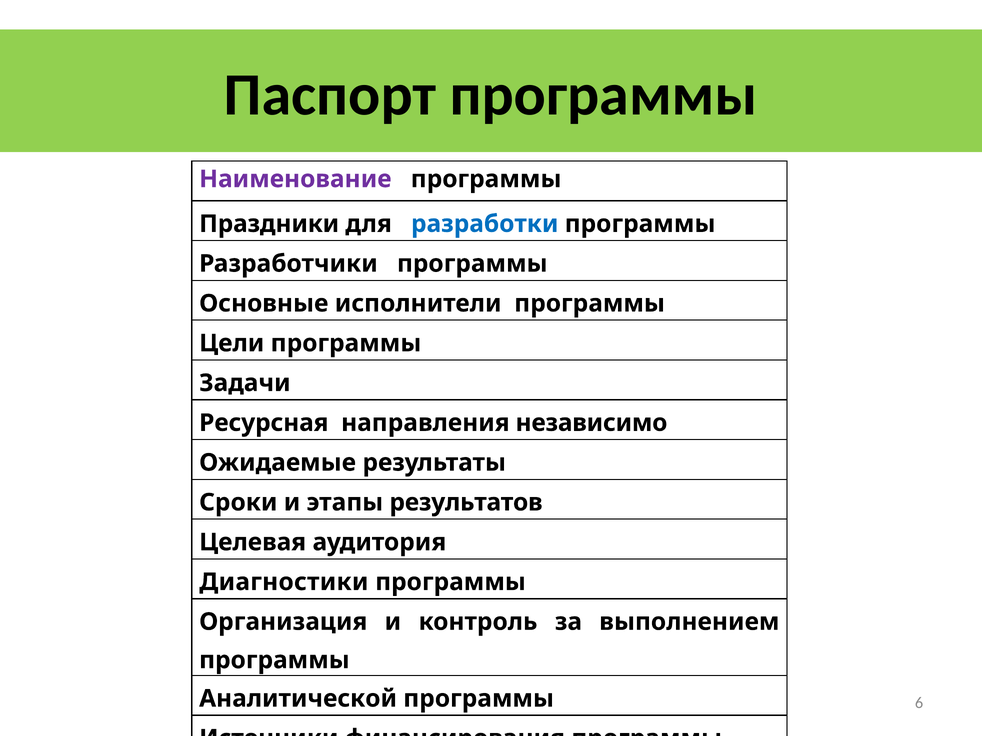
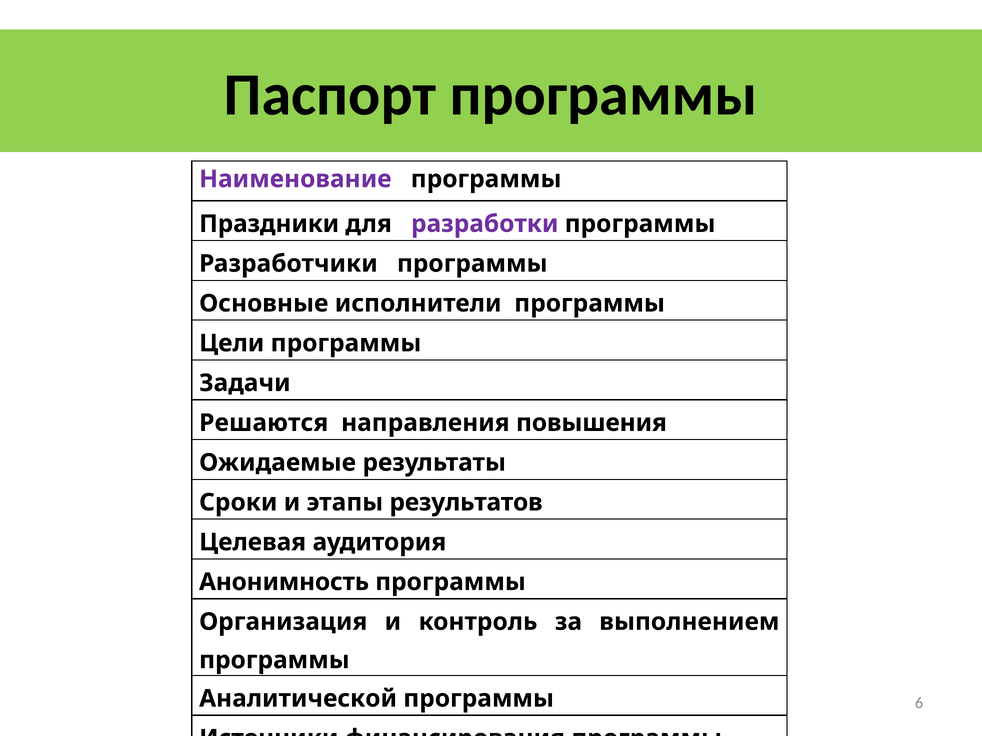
разработки colour: blue -> purple (485, 224)
Ресурсная: Ресурсная -> Решаются (264, 423)
независимо: независимо -> повышения (591, 423)
Диагностики: Диагностики -> Анонимность (284, 582)
